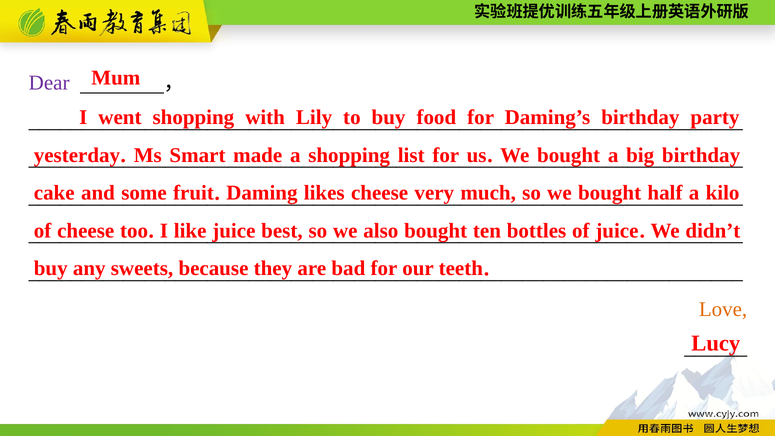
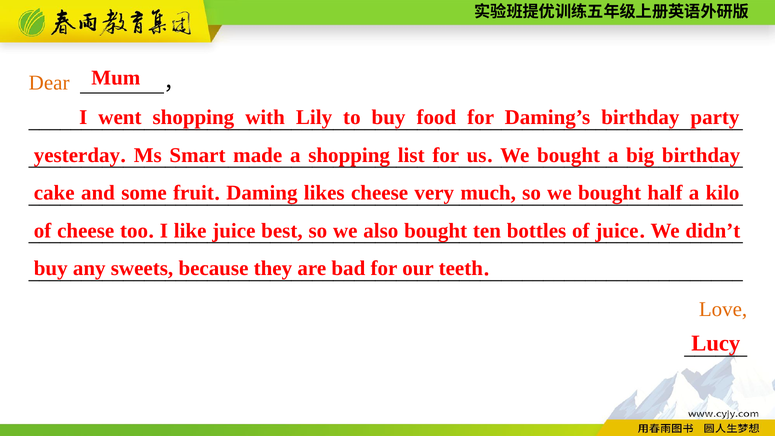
Dear colour: purple -> orange (49, 83)
